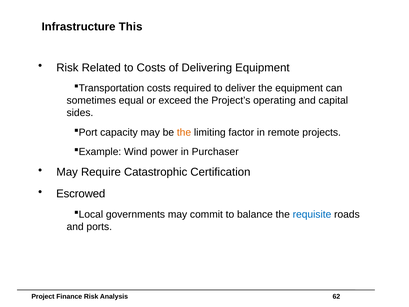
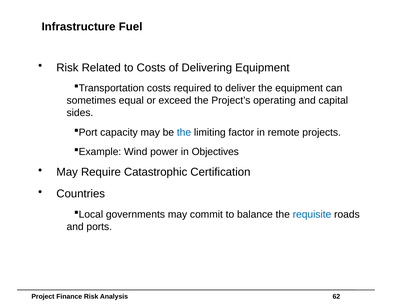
This: This -> Fuel (131, 27)
the colour: orange -> blue (184, 132)
Purchaser: Purchaser -> Objectives (215, 152)
Escrowed: Escrowed -> Countries (81, 194)
